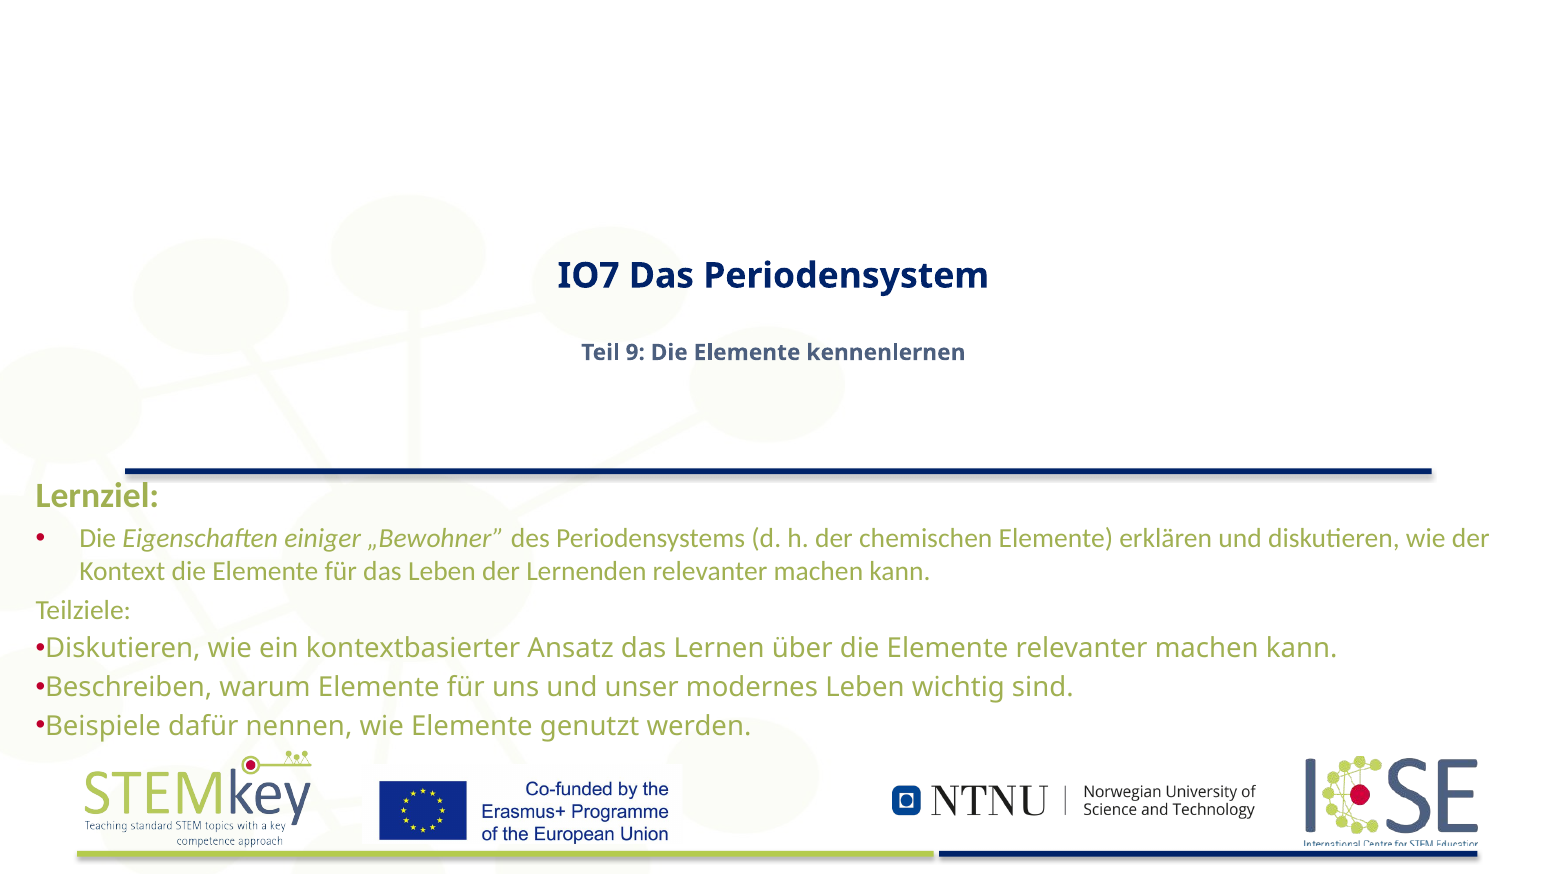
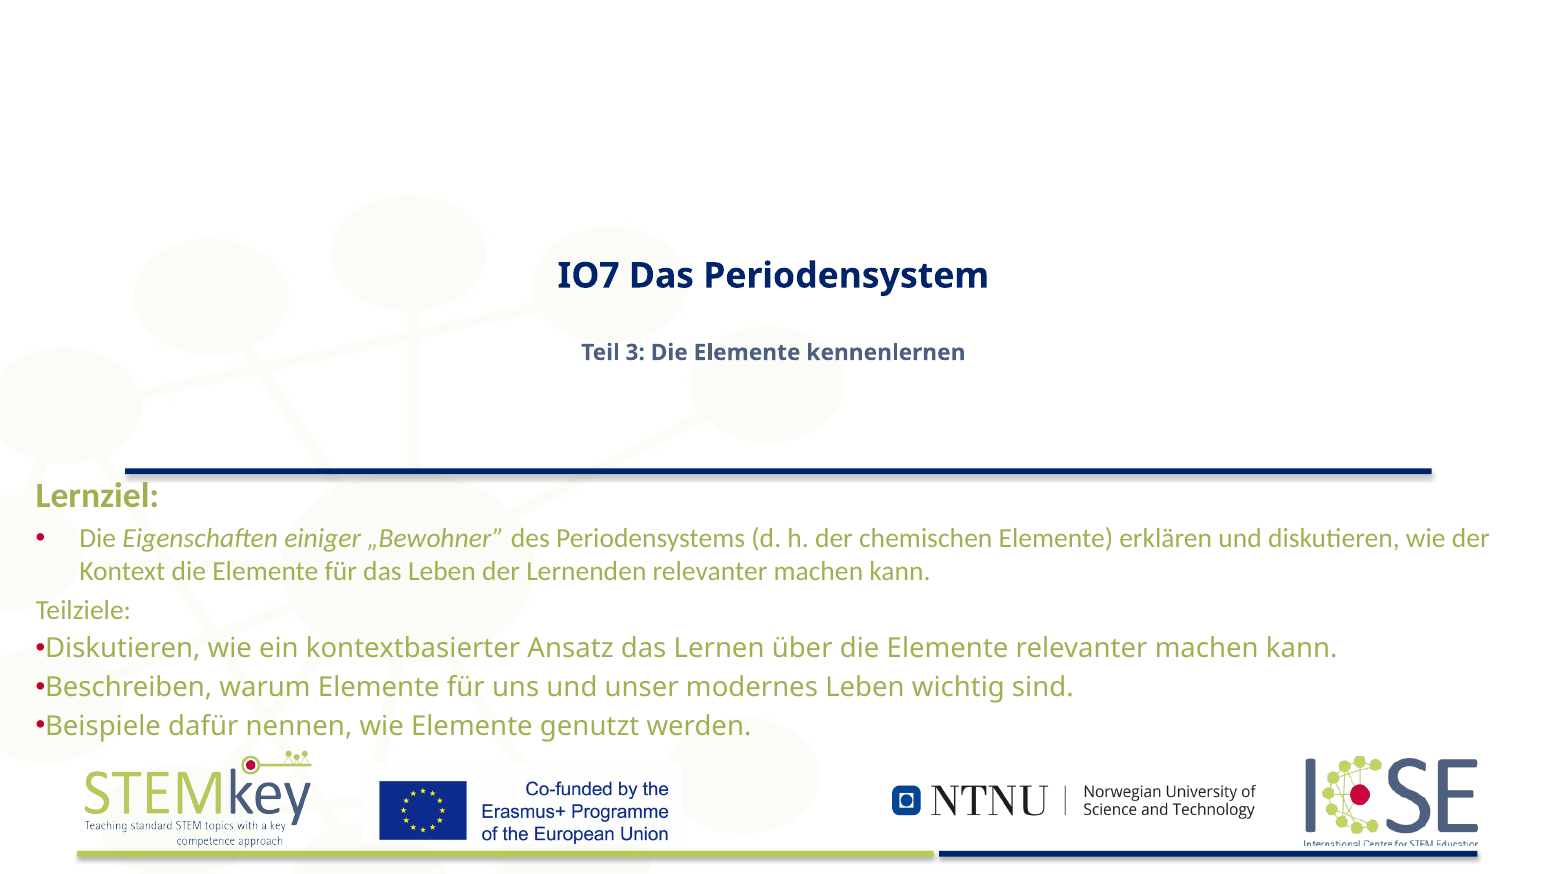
9: 9 -> 3 (635, 353)
